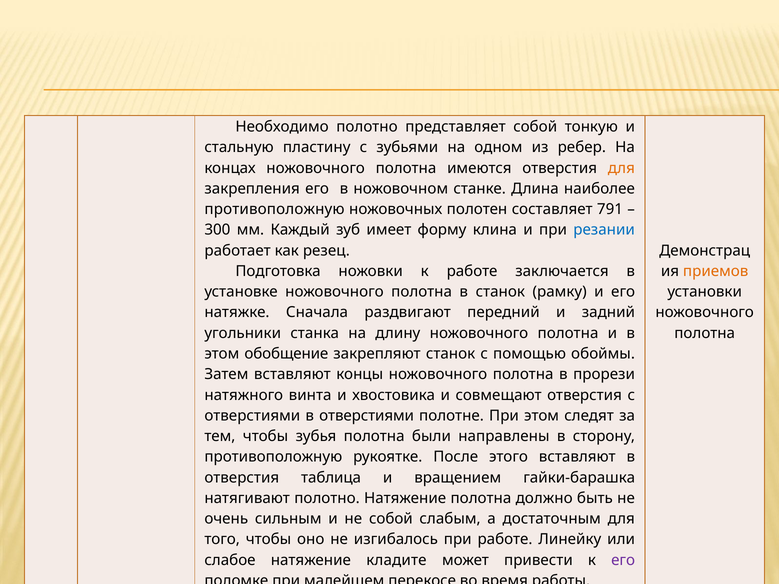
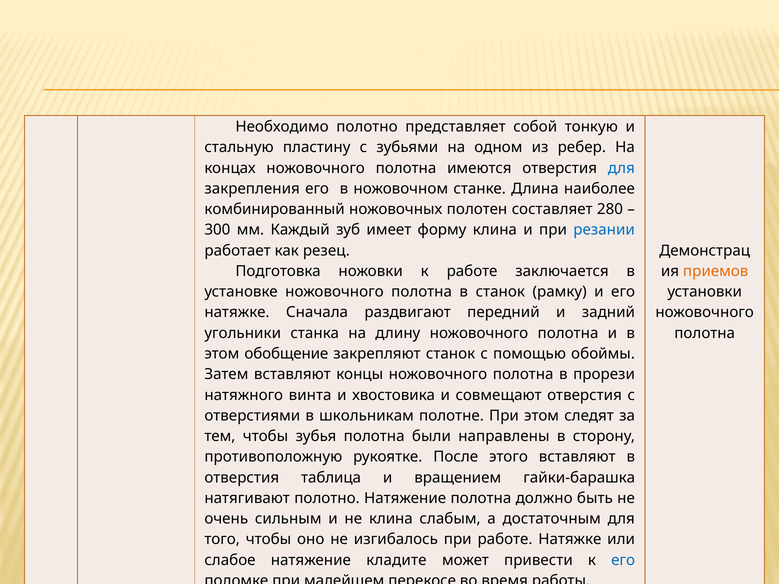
для colour: orange -> blue (621, 168)
противоположную: противоположную -> комбинированный (275, 209)
791: 791 -> 280 (610, 209)
в отверстиями: отверстиями -> школьникам (367, 416)
не собой: собой -> клина (391, 519)
работе Линейку: Линейку -> Натяжке (570, 540)
его colour: purple -> blue (623, 560)
